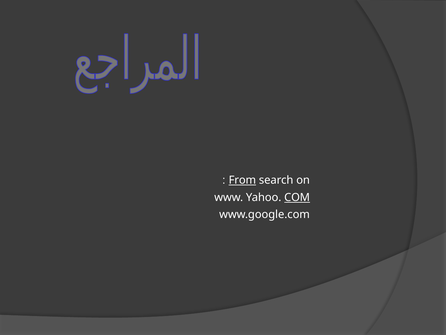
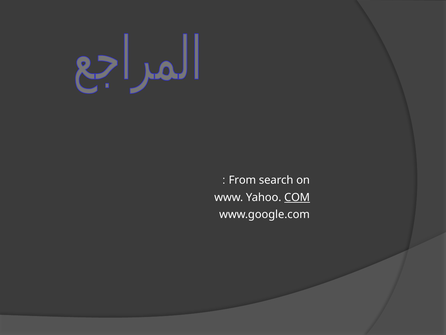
From underline: present -> none (242, 180)
